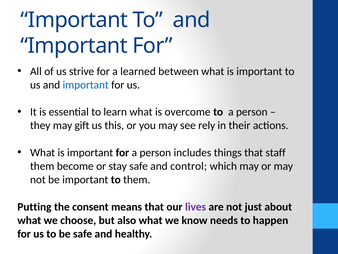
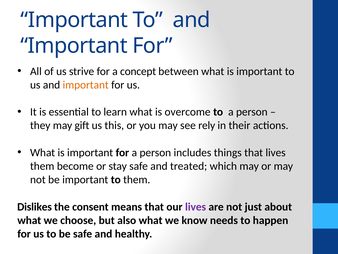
learned: learned -> concept (138, 71)
important colour: blue -> orange (86, 85)
that staff: staff -> lives (276, 152)
control: control -> treated (189, 166)
Putting: Putting -> Dislikes (35, 206)
